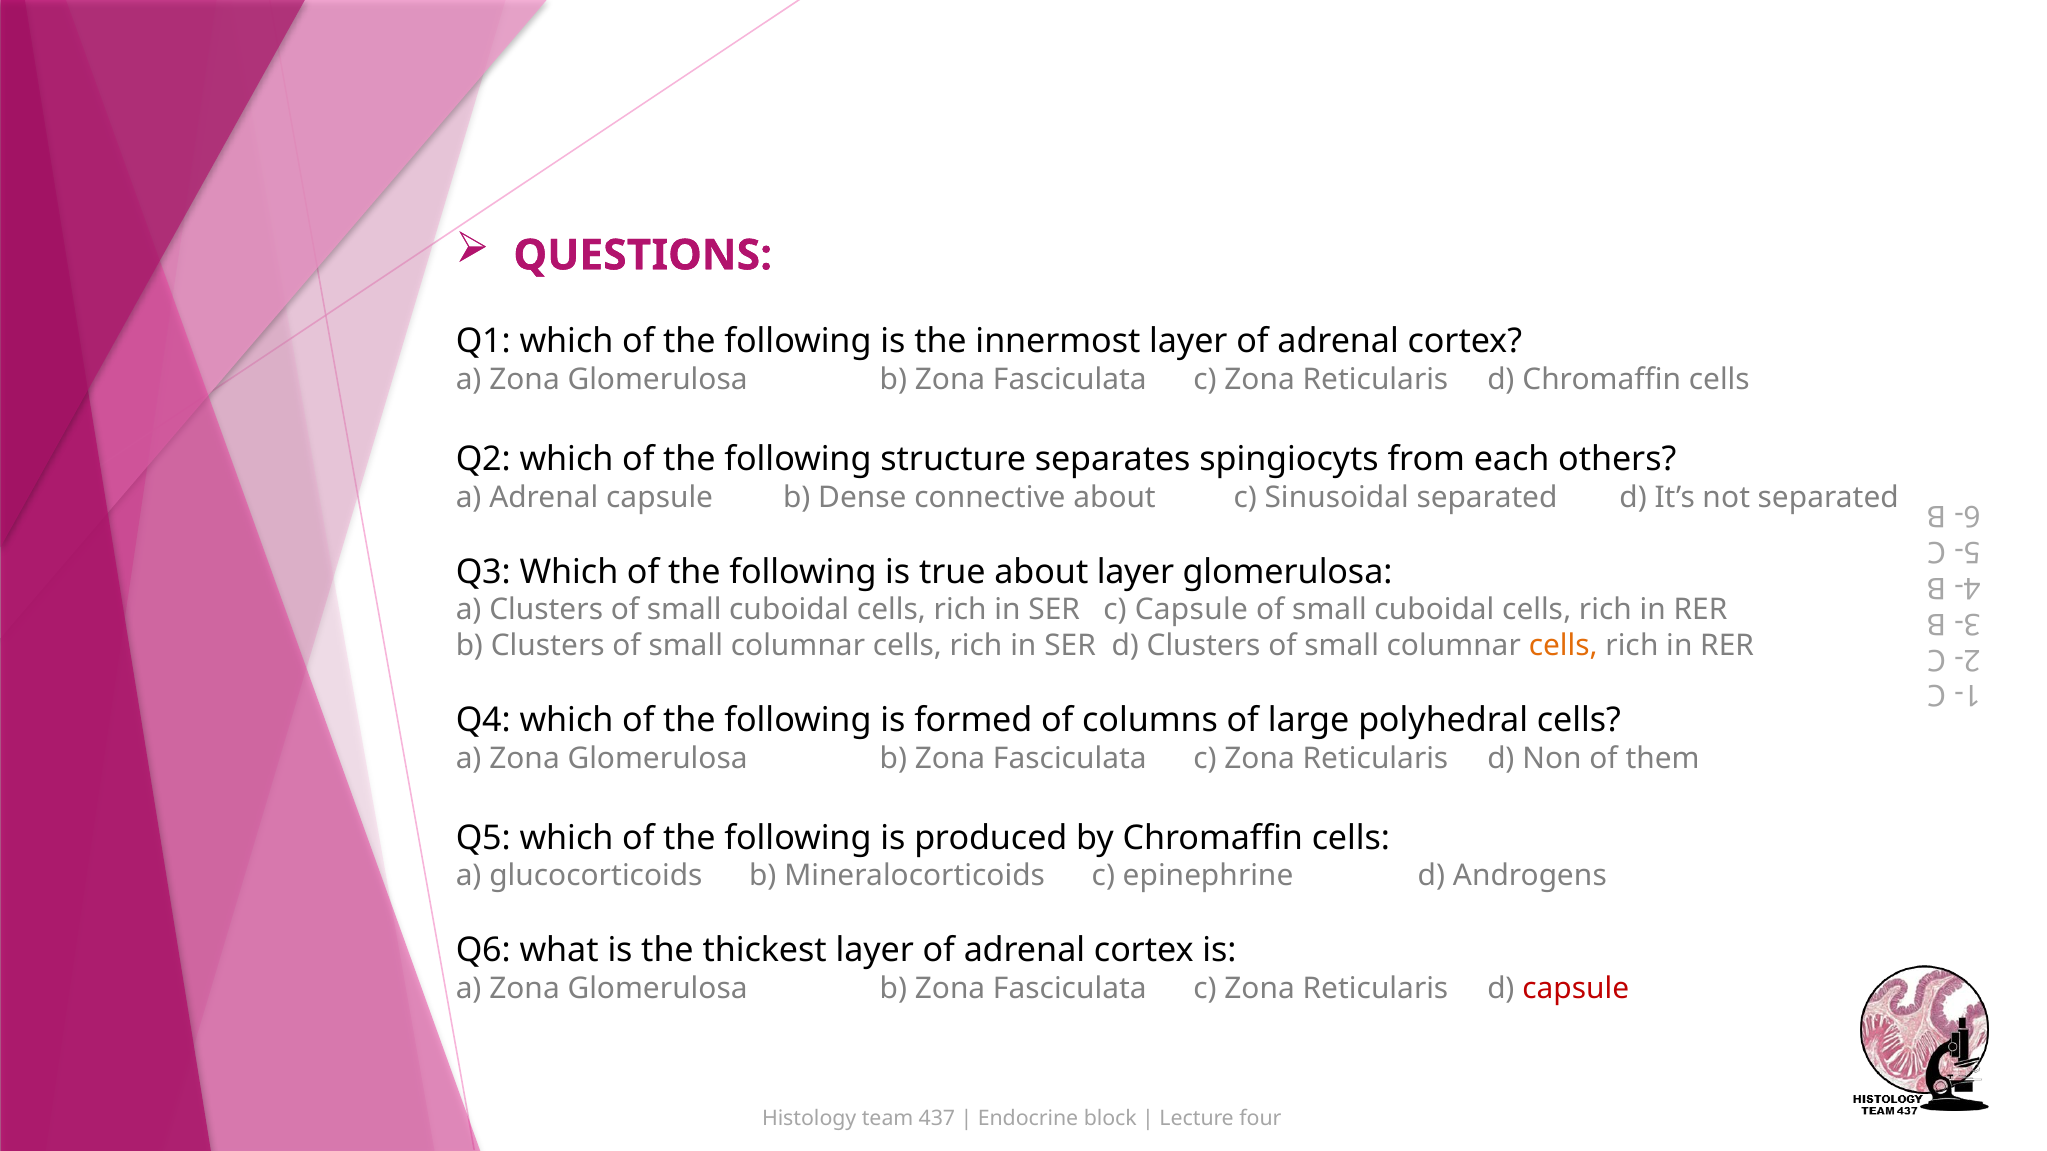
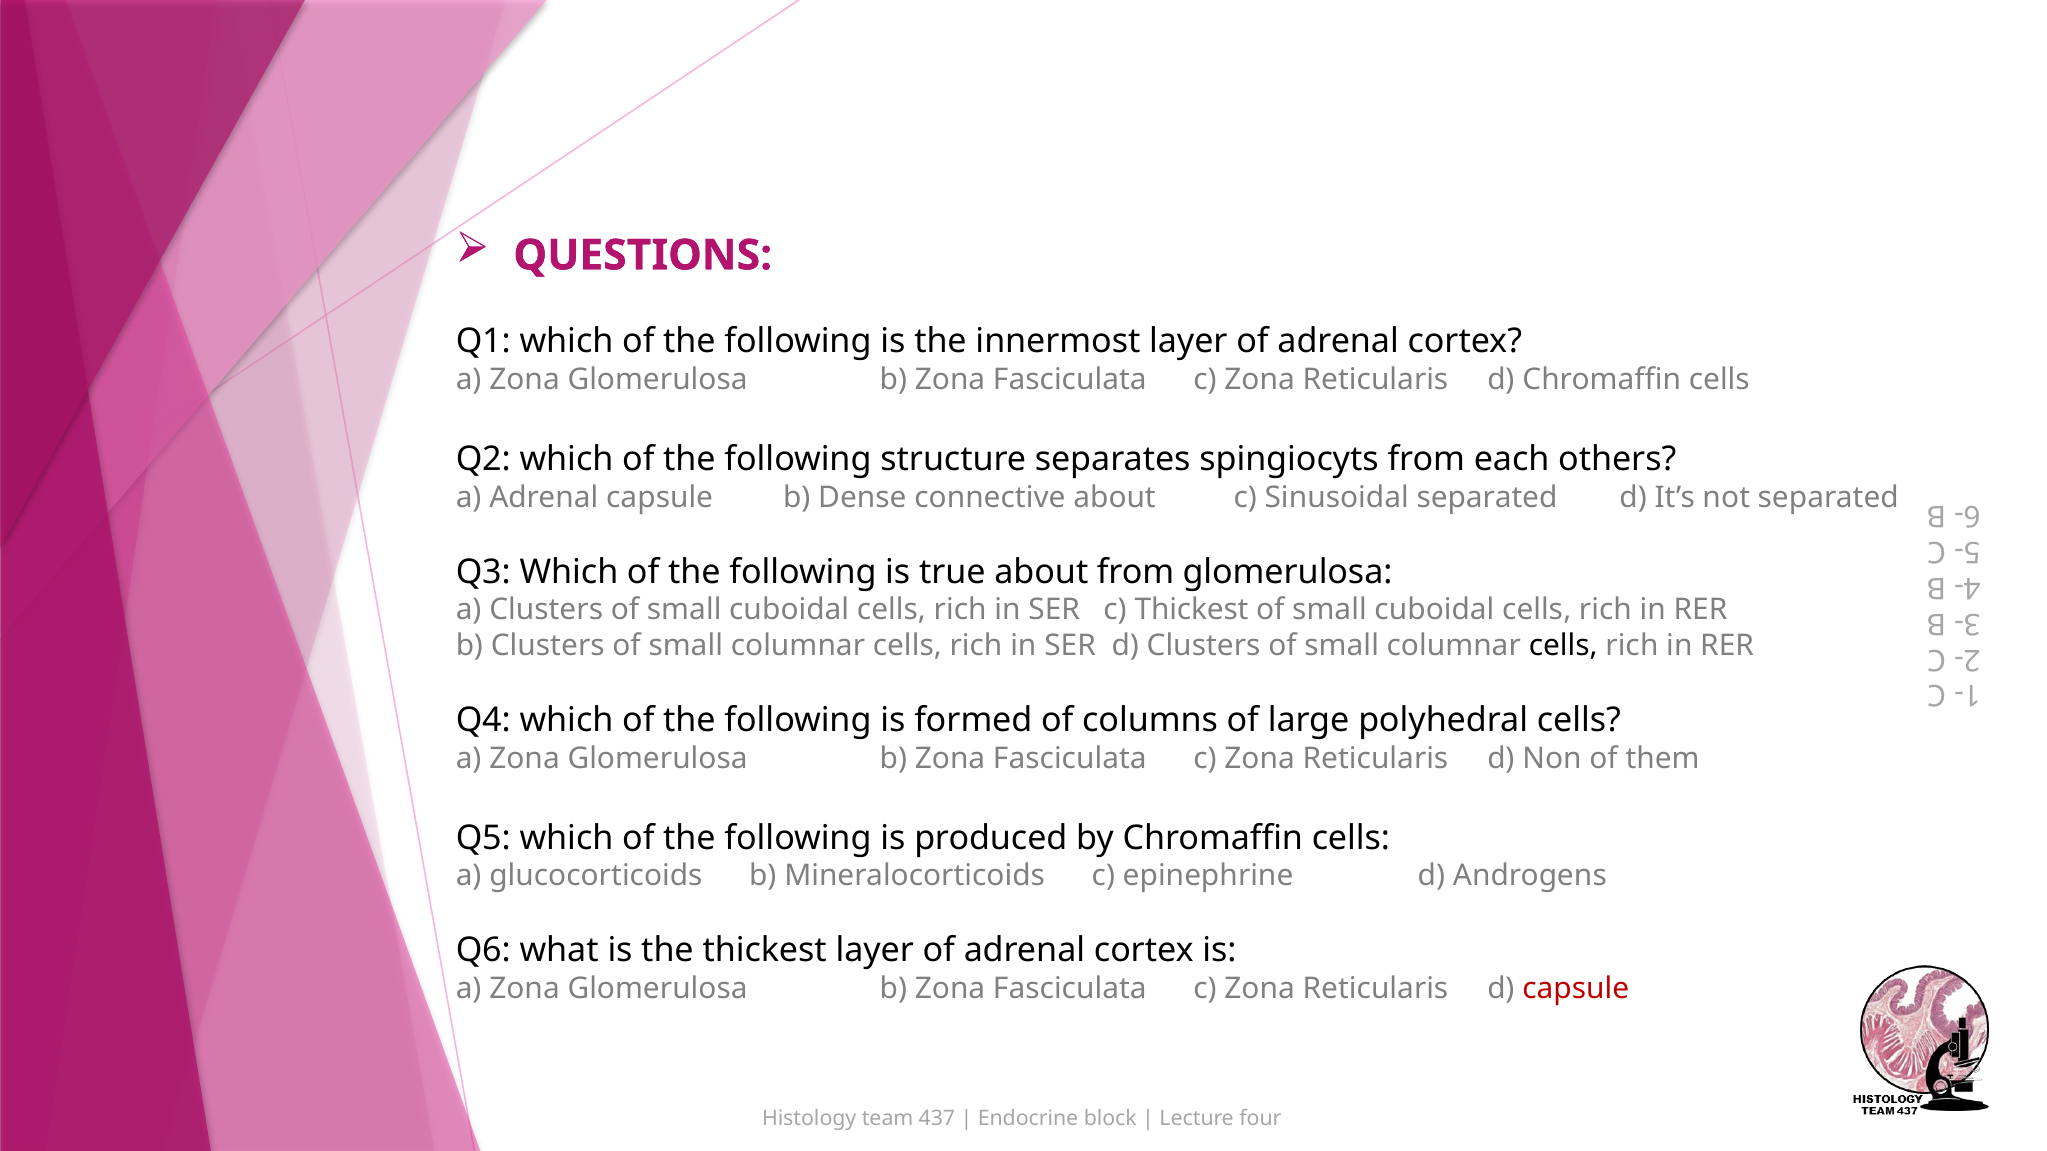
about layer: layer -> from (1136, 572)
c Capsule: Capsule -> Thickest (1192, 610)
cells colour: orange -> black (1563, 646)
